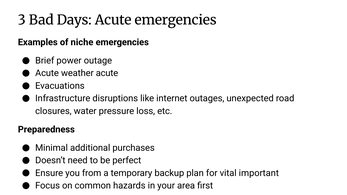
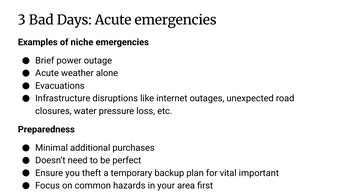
weather acute: acute -> alone (107, 73)
from: from -> theft (92, 173)
